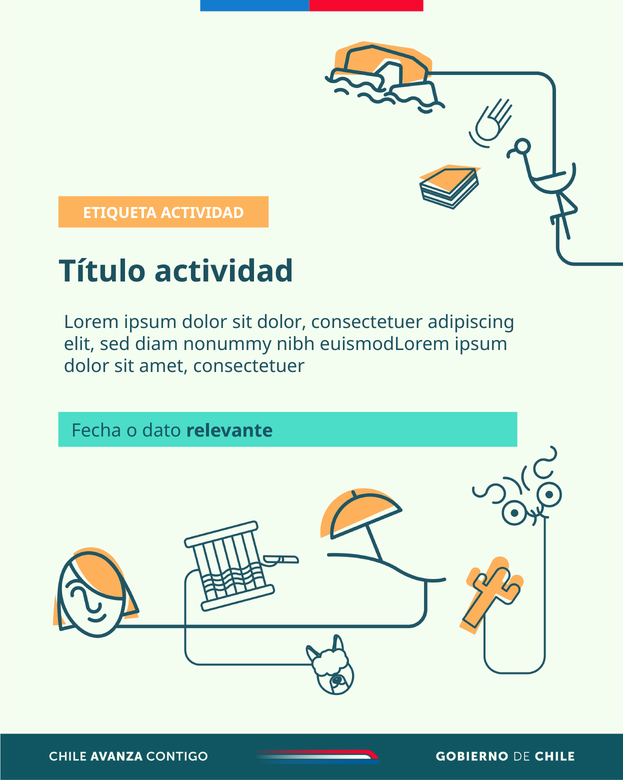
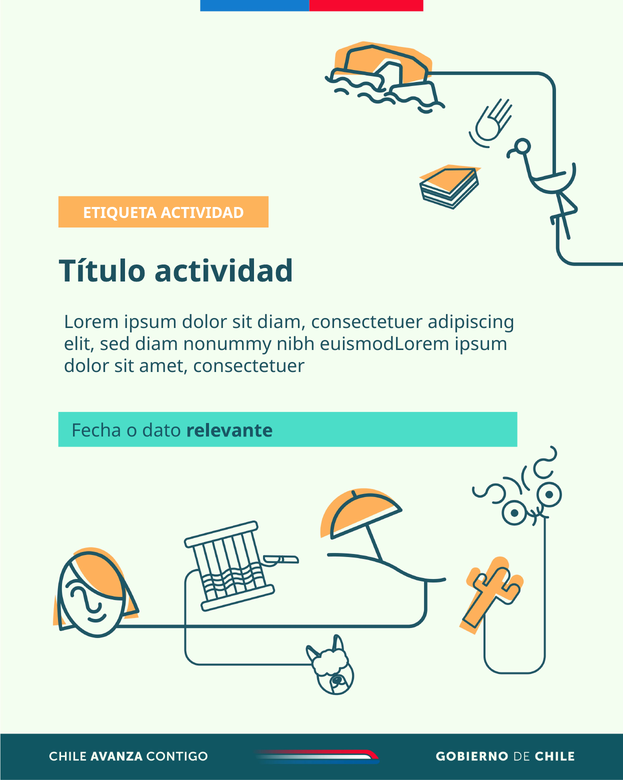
sit dolor: dolor -> diam (282, 322)
